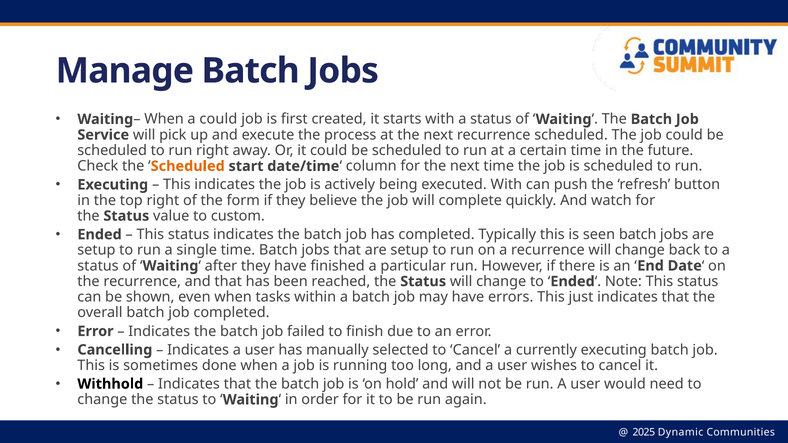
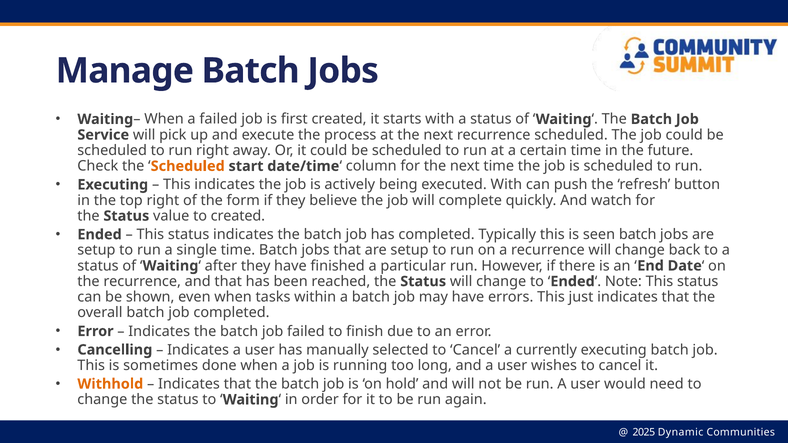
a could: could -> failed (218, 119)
to custom: custom -> created (238, 216)
Withhold colour: black -> orange (110, 384)
